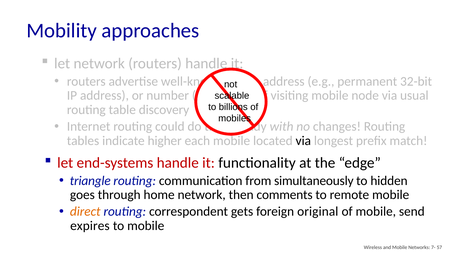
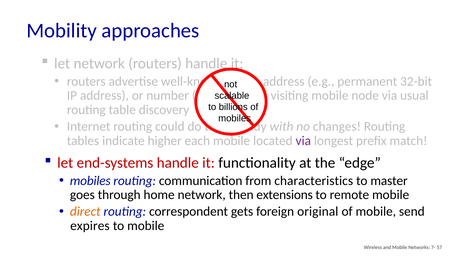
via colour: black -> purple (303, 141)
triangle: triangle -> mobiles (90, 180)
simultaneously: simultaneously -> characteristics (314, 180)
hidden: hidden -> master (389, 180)
comments: comments -> extensions (285, 194)
